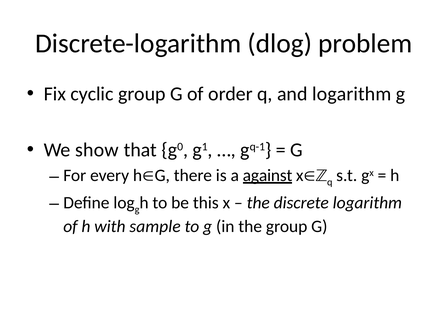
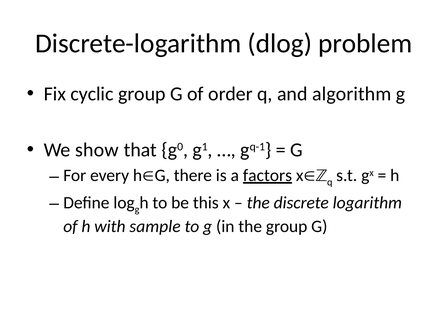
and logarithm: logarithm -> algorithm (352, 94)
against: against -> factors (267, 175)
